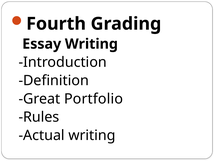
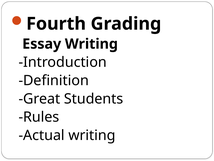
Portfolio: Portfolio -> Students (94, 98)
